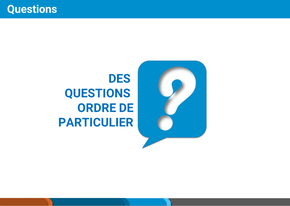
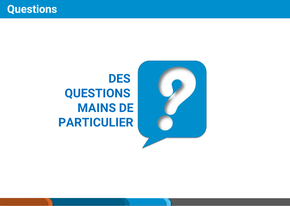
ORDRE: ORDRE -> MAINS (97, 108)
